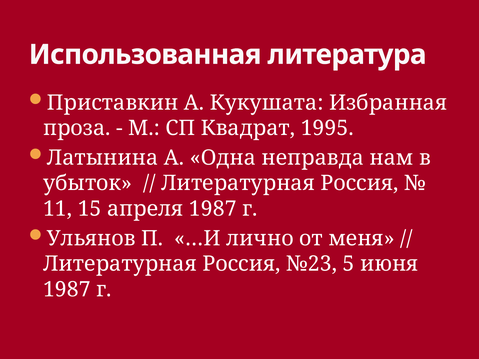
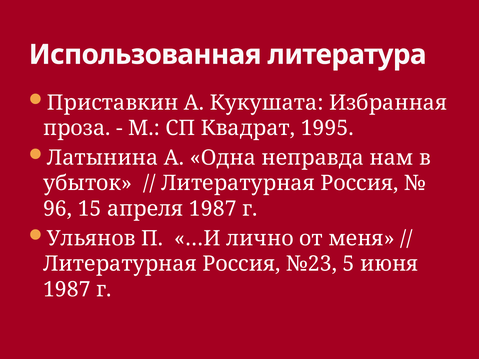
11: 11 -> 96 (58, 209)
